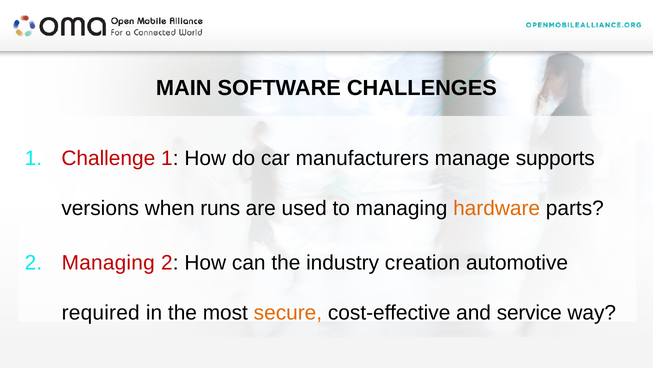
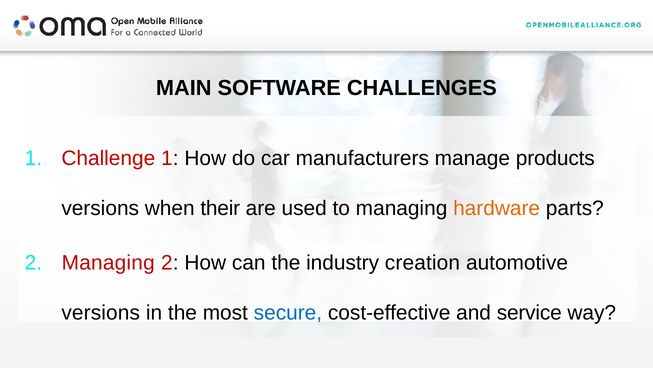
supports: supports -> products (555, 158)
runs: runs -> their (220, 208)
required: required -> versions (101, 312)
secure colour: orange -> blue (288, 312)
